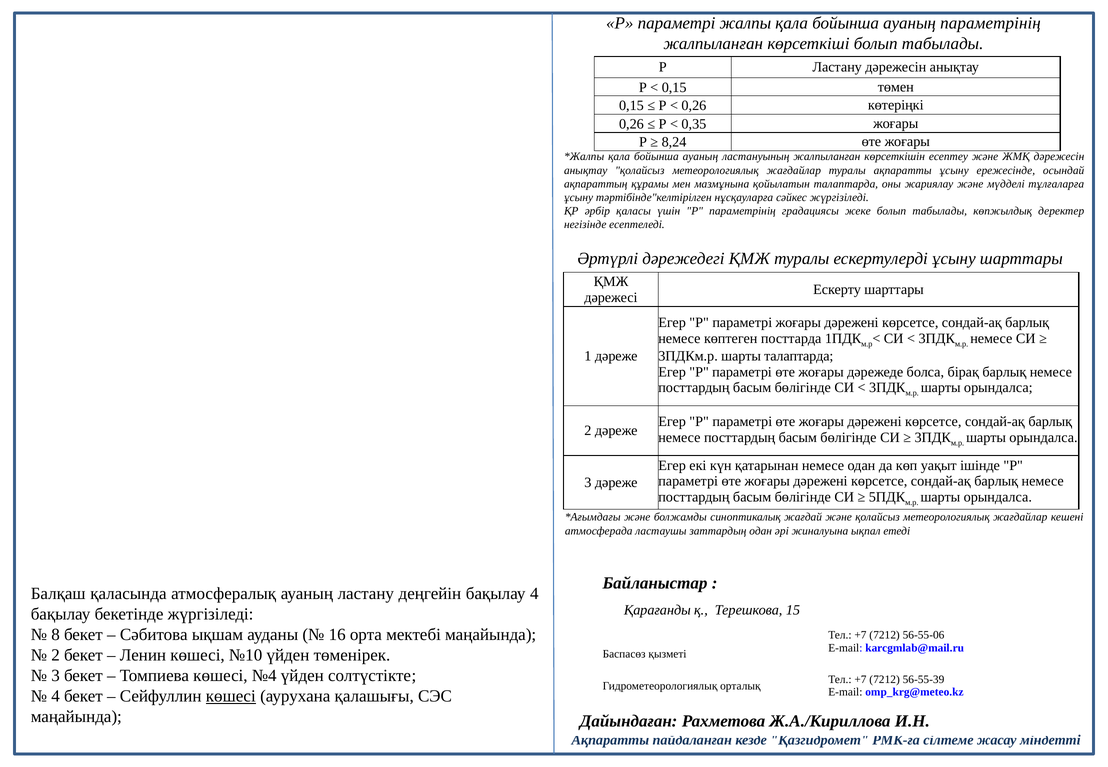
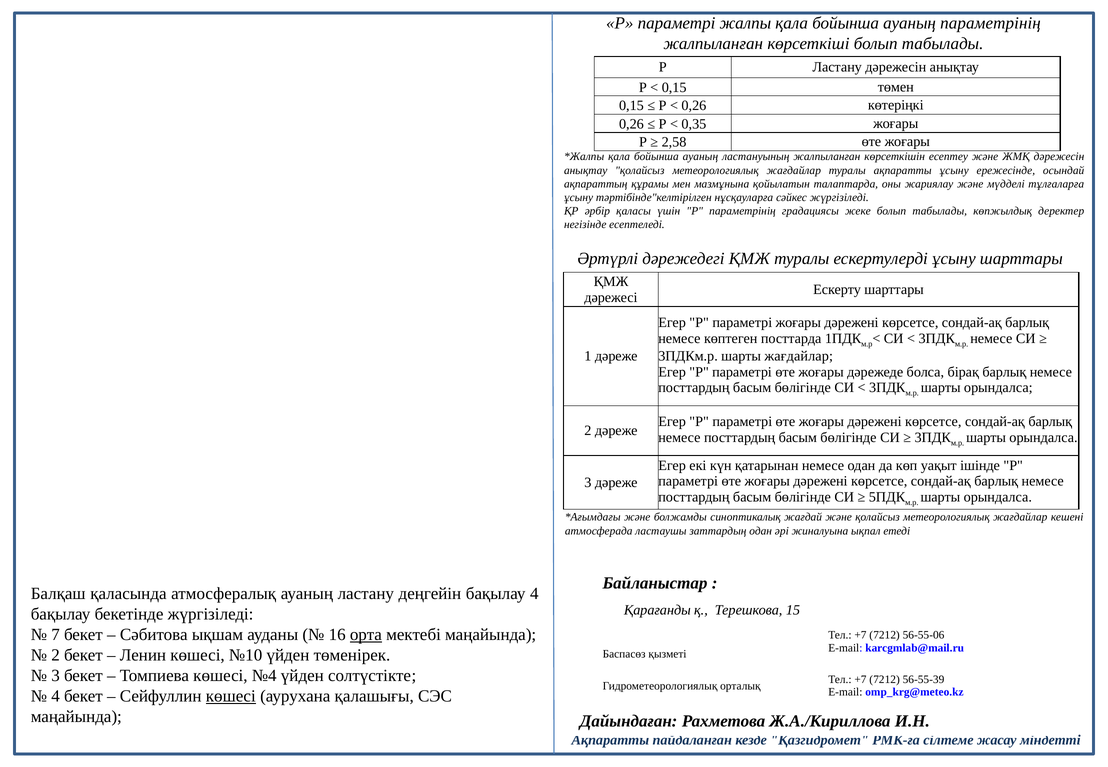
8,24: 8,24 -> 2,58 (674, 142)
шарты талаптарда: талаптарда -> жағдайлар (799, 356)
8: 8 -> 7 (56, 635)
орта underline: none -> present (366, 635)
